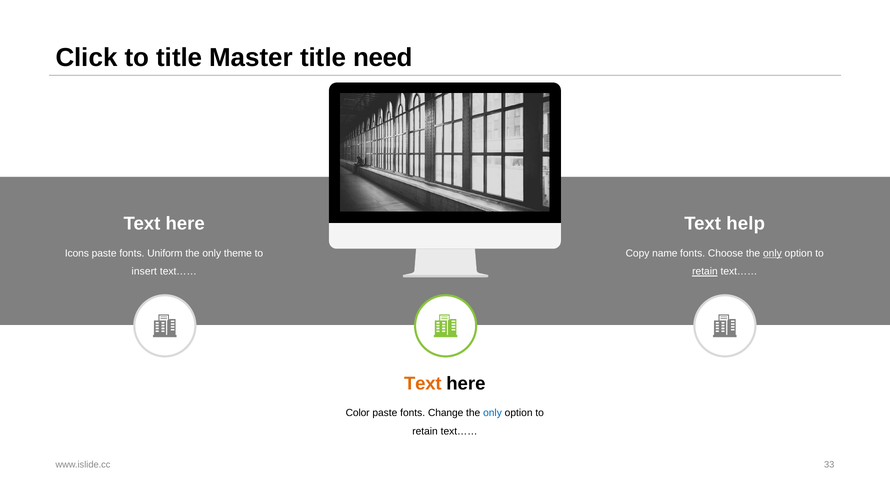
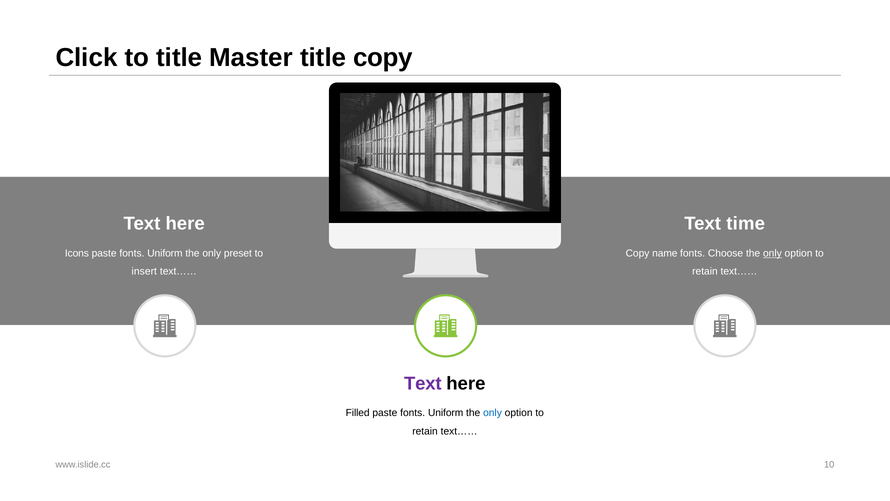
title need: need -> copy (383, 58)
help: help -> time (746, 223)
theme: theme -> preset (238, 253)
retain underline: present -> none (705, 271)
Text colour: orange -> purple (423, 383)
Color: Color -> Filled (358, 413)
Change: Change -> Uniform (446, 413)
33: 33 -> 10 (829, 465)
